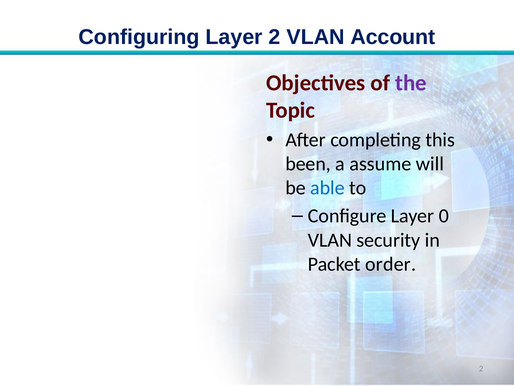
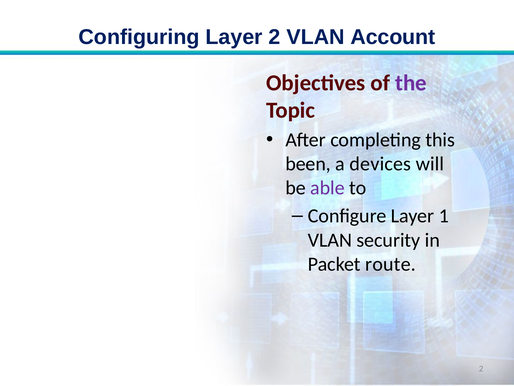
assume: assume -> devices (380, 164)
able colour: blue -> purple (328, 188)
0: 0 -> 1 (444, 216)
order: order -> route (391, 264)
